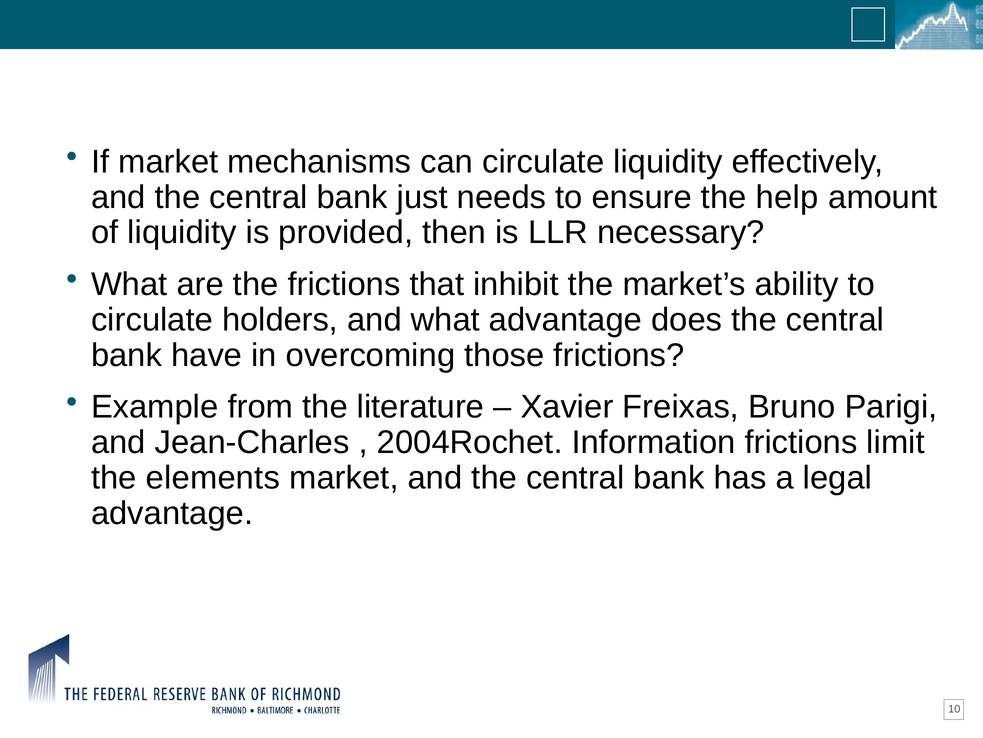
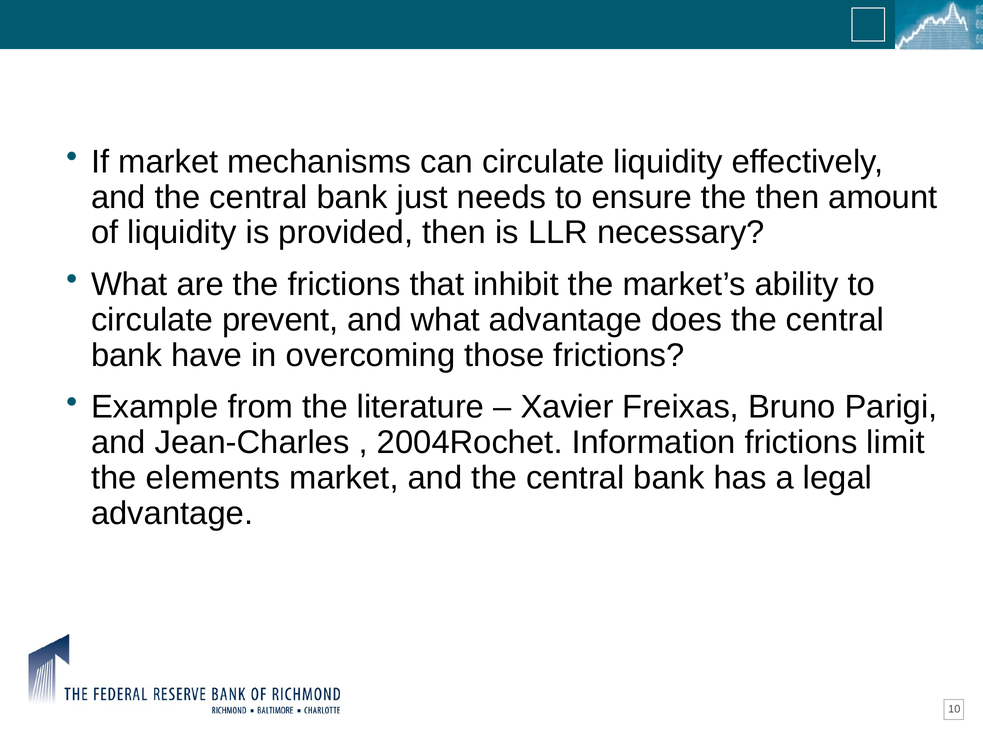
the help: help -> then (787, 197)
holders: holders -> prevent (280, 320)
